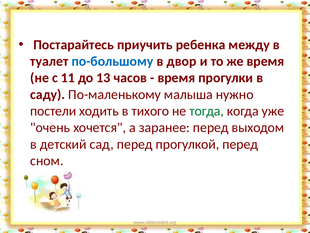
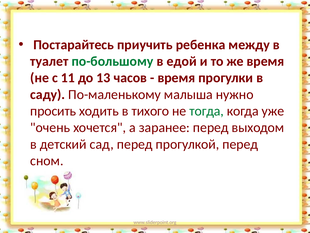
по-большому colour: blue -> green (113, 61)
двор: двор -> едой (182, 61)
постели: постели -> просить (53, 111)
